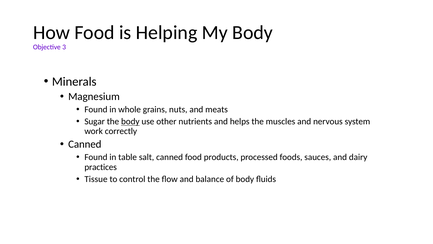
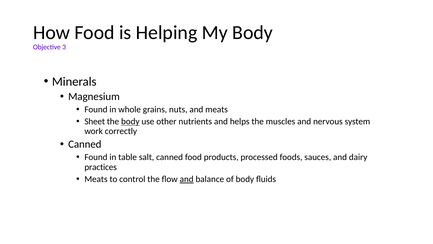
Sugar: Sugar -> Sheet (95, 121)
Tissue: Tissue -> Meats (96, 179)
and underline: none -> present (187, 179)
